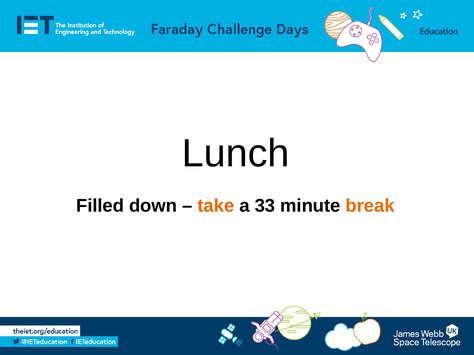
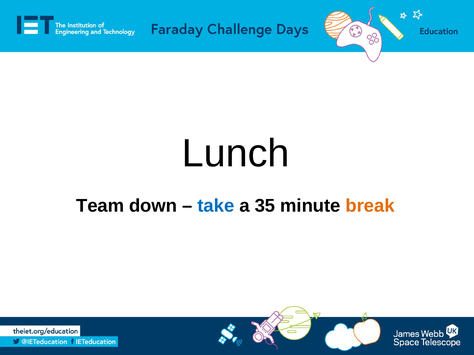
Filled: Filled -> Team (100, 206)
take colour: orange -> blue (216, 206)
33: 33 -> 35 (265, 206)
